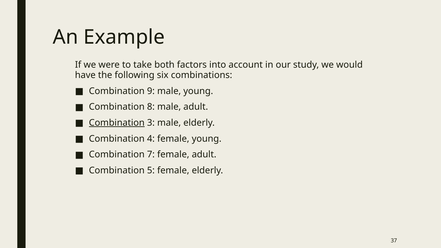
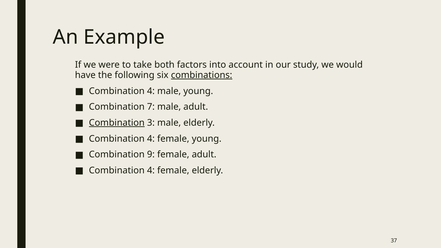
combinations underline: none -> present (202, 75)
9: 9 -> 4 (151, 91)
8: 8 -> 7 (151, 107)
7: 7 -> 9 (151, 155)
5: 5 -> 4 (151, 170)
